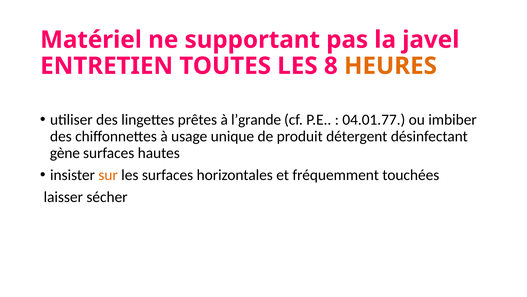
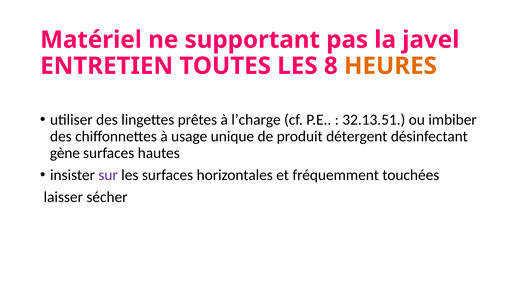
l’grande: l’grande -> l’charge (256, 119)
04.01.77: 04.01.77 -> 32.13.51 (374, 119)
sur colour: orange -> purple (108, 175)
